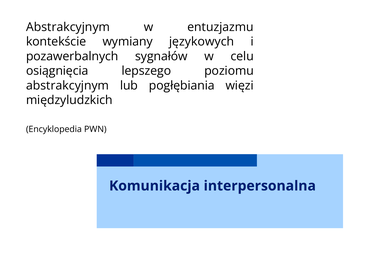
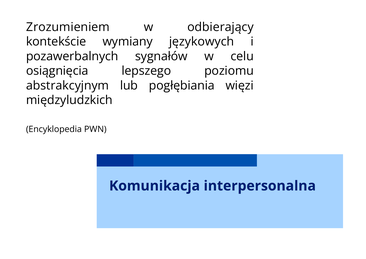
Abstrakcyjnym: Abstrakcyjnym -> Zrozumieniem (68, 27)
entuzjazmu: entuzjazmu -> odbierający (220, 27)
